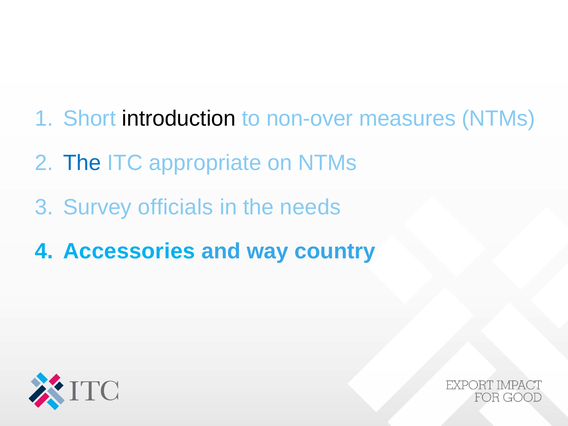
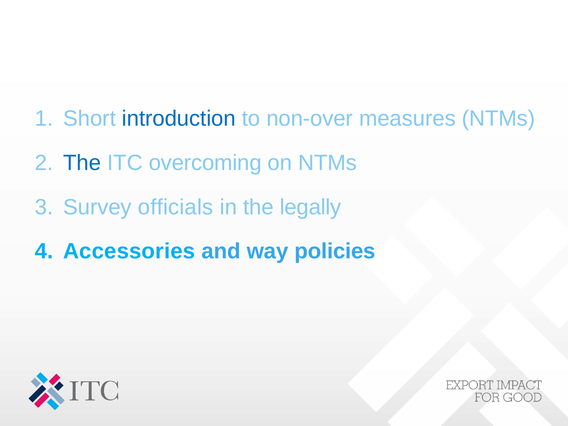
introduction colour: black -> blue (179, 119)
appropriate: appropriate -> overcoming (205, 163)
needs: needs -> legally (311, 207)
country: country -> policies (335, 251)
